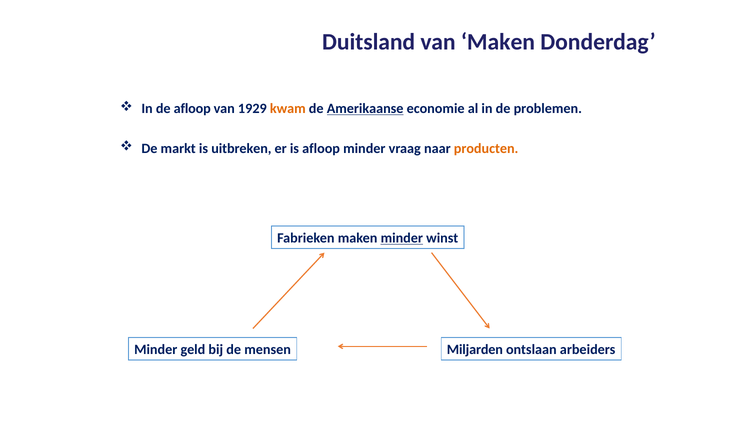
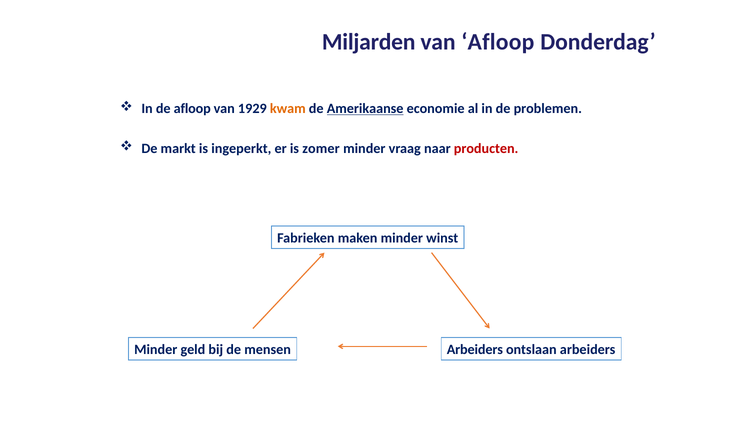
Duitsland: Duitsland -> Miljarden (369, 42)
van Maken: Maken -> Afloop (498, 42)
uitbreken: uitbreken -> ingeperkt (241, 148)
is afloop: afloop -> zomer (321, 148)
producten colour: orange -> red (486, 148)
minder underline: present -> none (402, 238)
Miljarden: Miljarden -> Arbeiders (475, 350)
